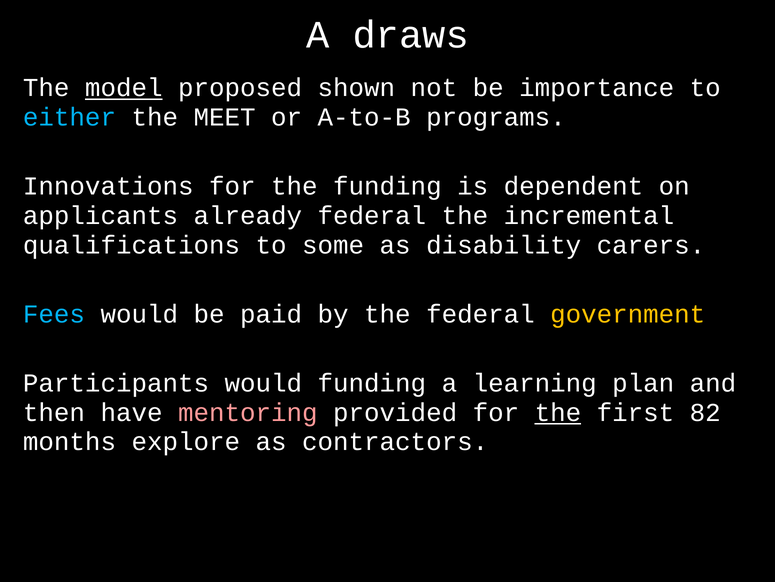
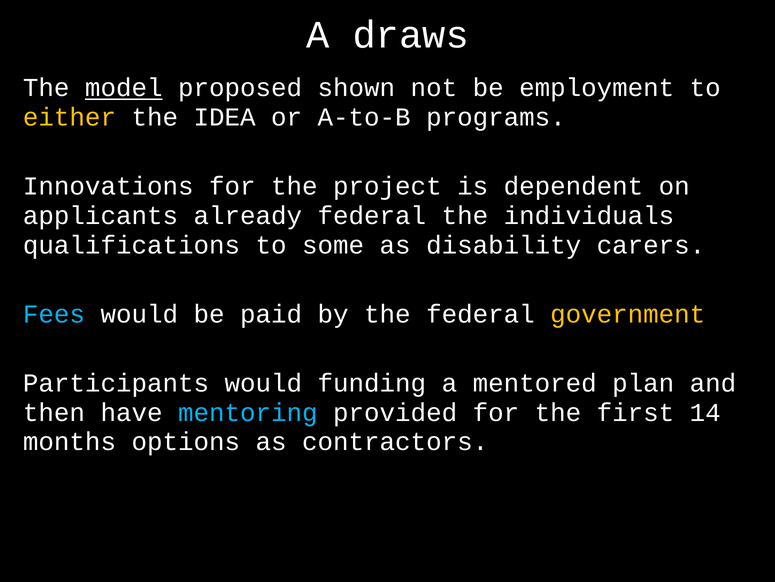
importance: importance -> employment (597, 88)
either colour: light blue -> yellow (69, 117)
MEET: MEET -> IDEA (225, 117)
the funding: funding -> project (387, 186)
incremental: incremental -> individuals (589, 215)
learning: learning -> mentored (535, 383)
mentoring colour: pink -> light blue (248, 412)
the underline: present -> none (558, 412)
82: 82 -> 14 (705, 412)
explore: explore -> options (186, 441)
